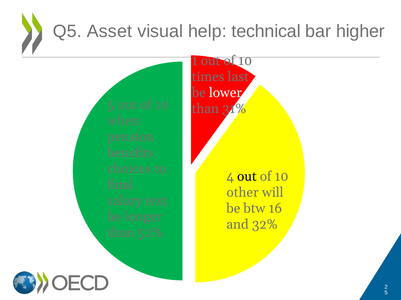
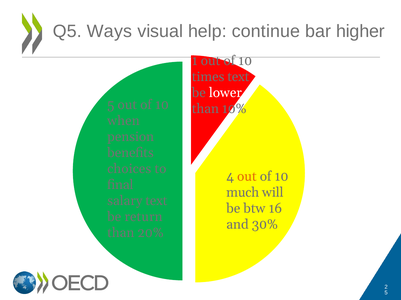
Asset: Asset -> Ways (109, 32)
technical: technical -> continue (266, 32)
times last: last -> text (238, 77)
31%: 31% -> 10% (234, 109)
out colour: black -> orange (247, 177)
other: other -> much (243, 193)
longer: longer -> return (143, 217)
32%: 32% -> 30% (265, 225)
52%: 52% -> 20% (151, 233)
